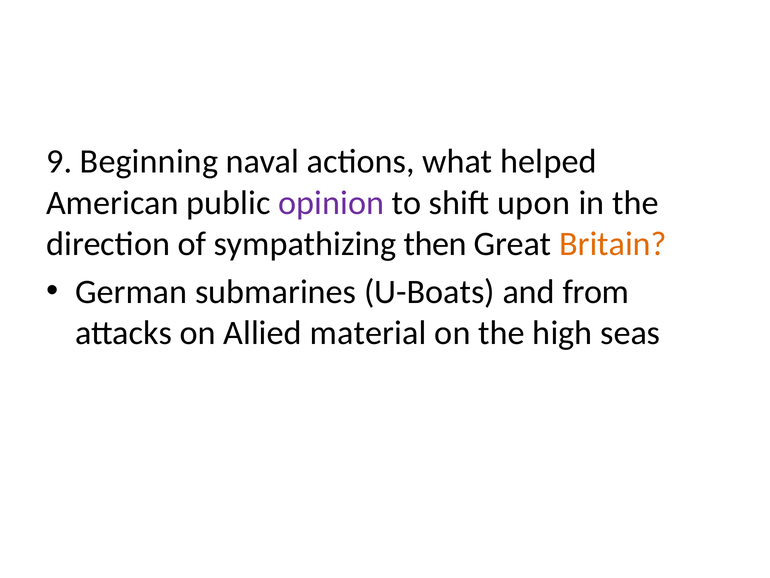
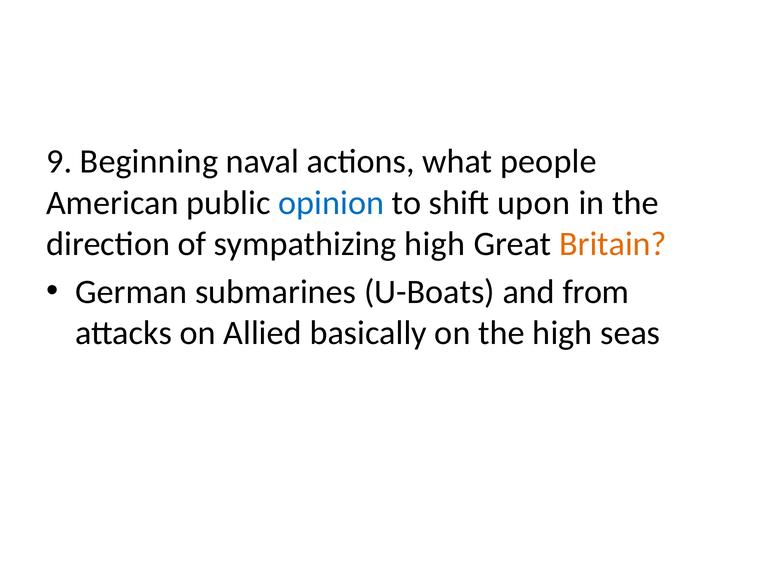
helped: helped -> people (548, 162)
opinion colour: purple -> blue (331, 203)
sympathizing then: then -> high (435, 244)
material: material -> basically (368, 333)
